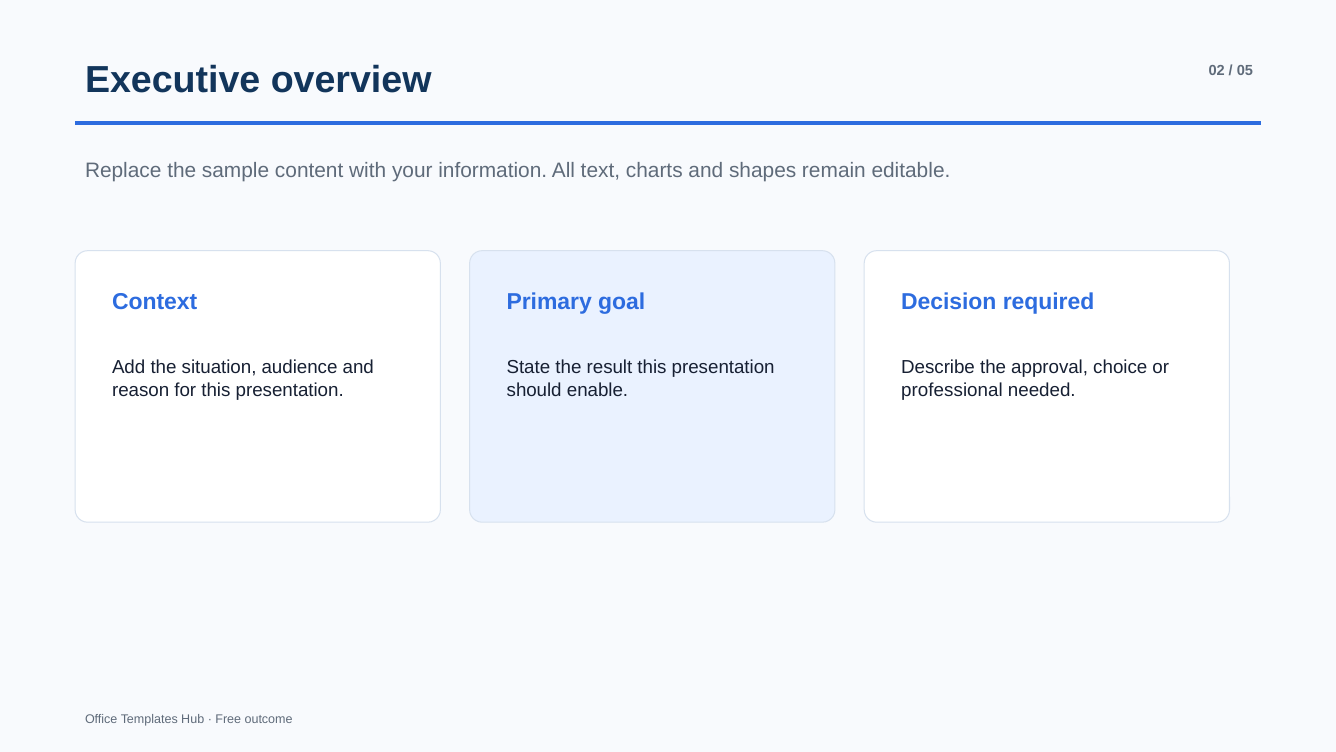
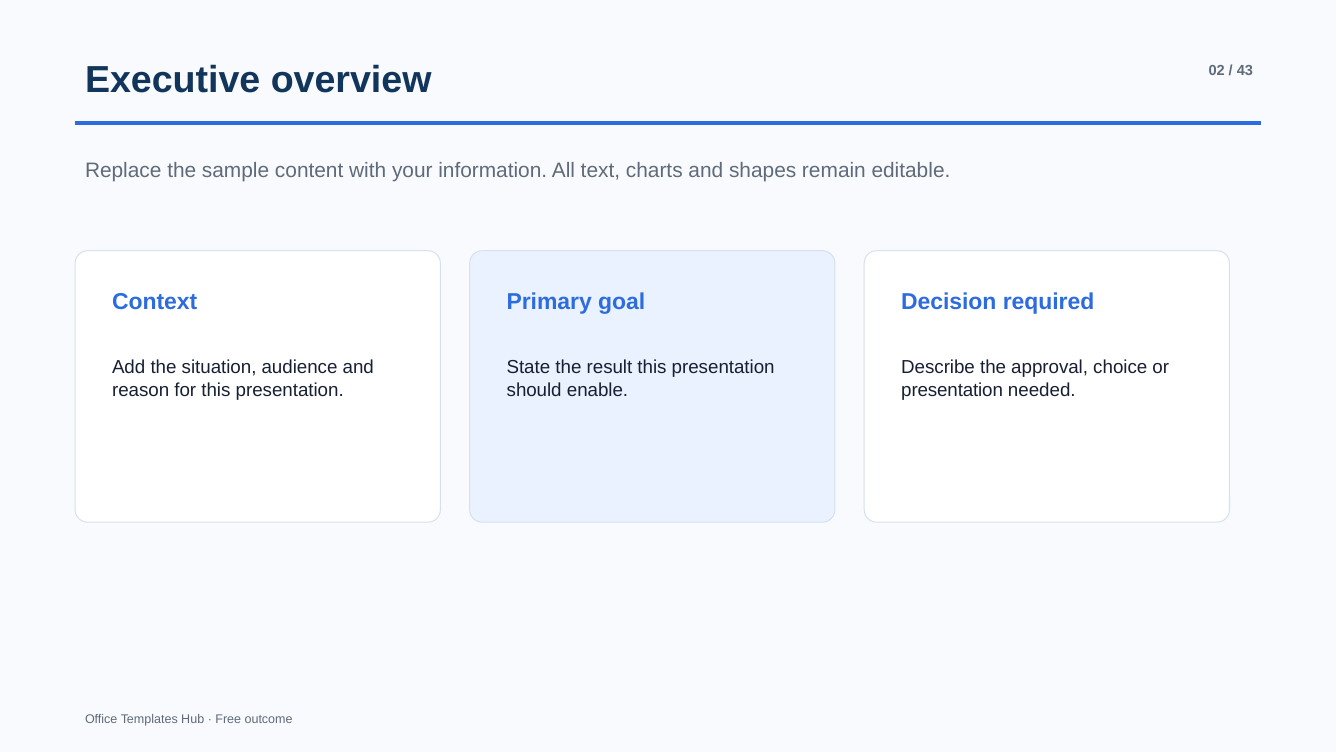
05: 05 -> 43 (1245, 71)
professional: professional -> presentation (952, 390)
